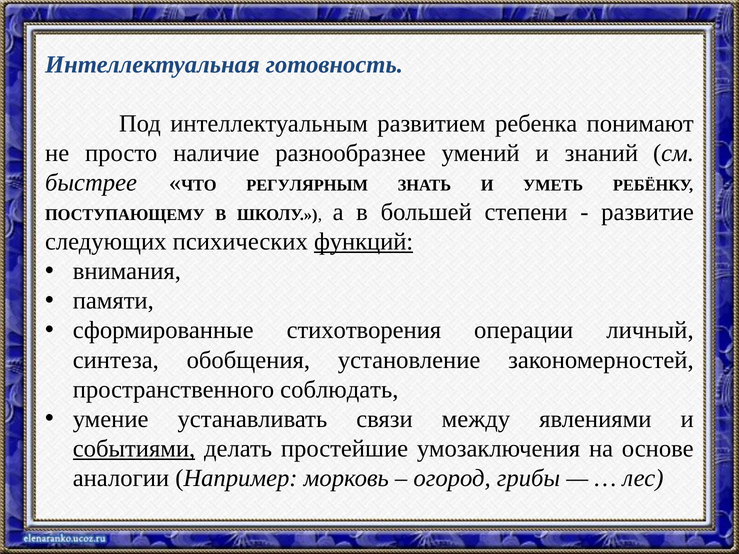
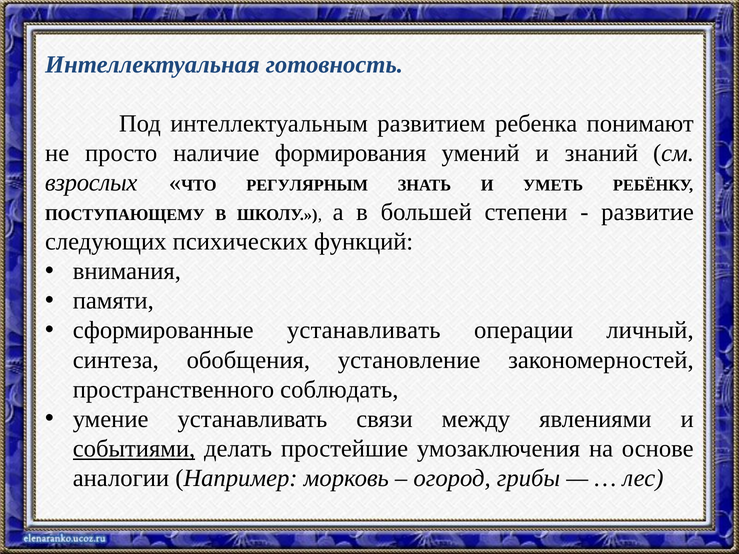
разнообразнее: разнообразнее -> формирования (351, 153)
быстрее: быстрее -> взрослых (91, 183)
функций underline: present -> none (364, 242)
сформированные стихотворения: стихотворения -> устанавливать (364, 330)
